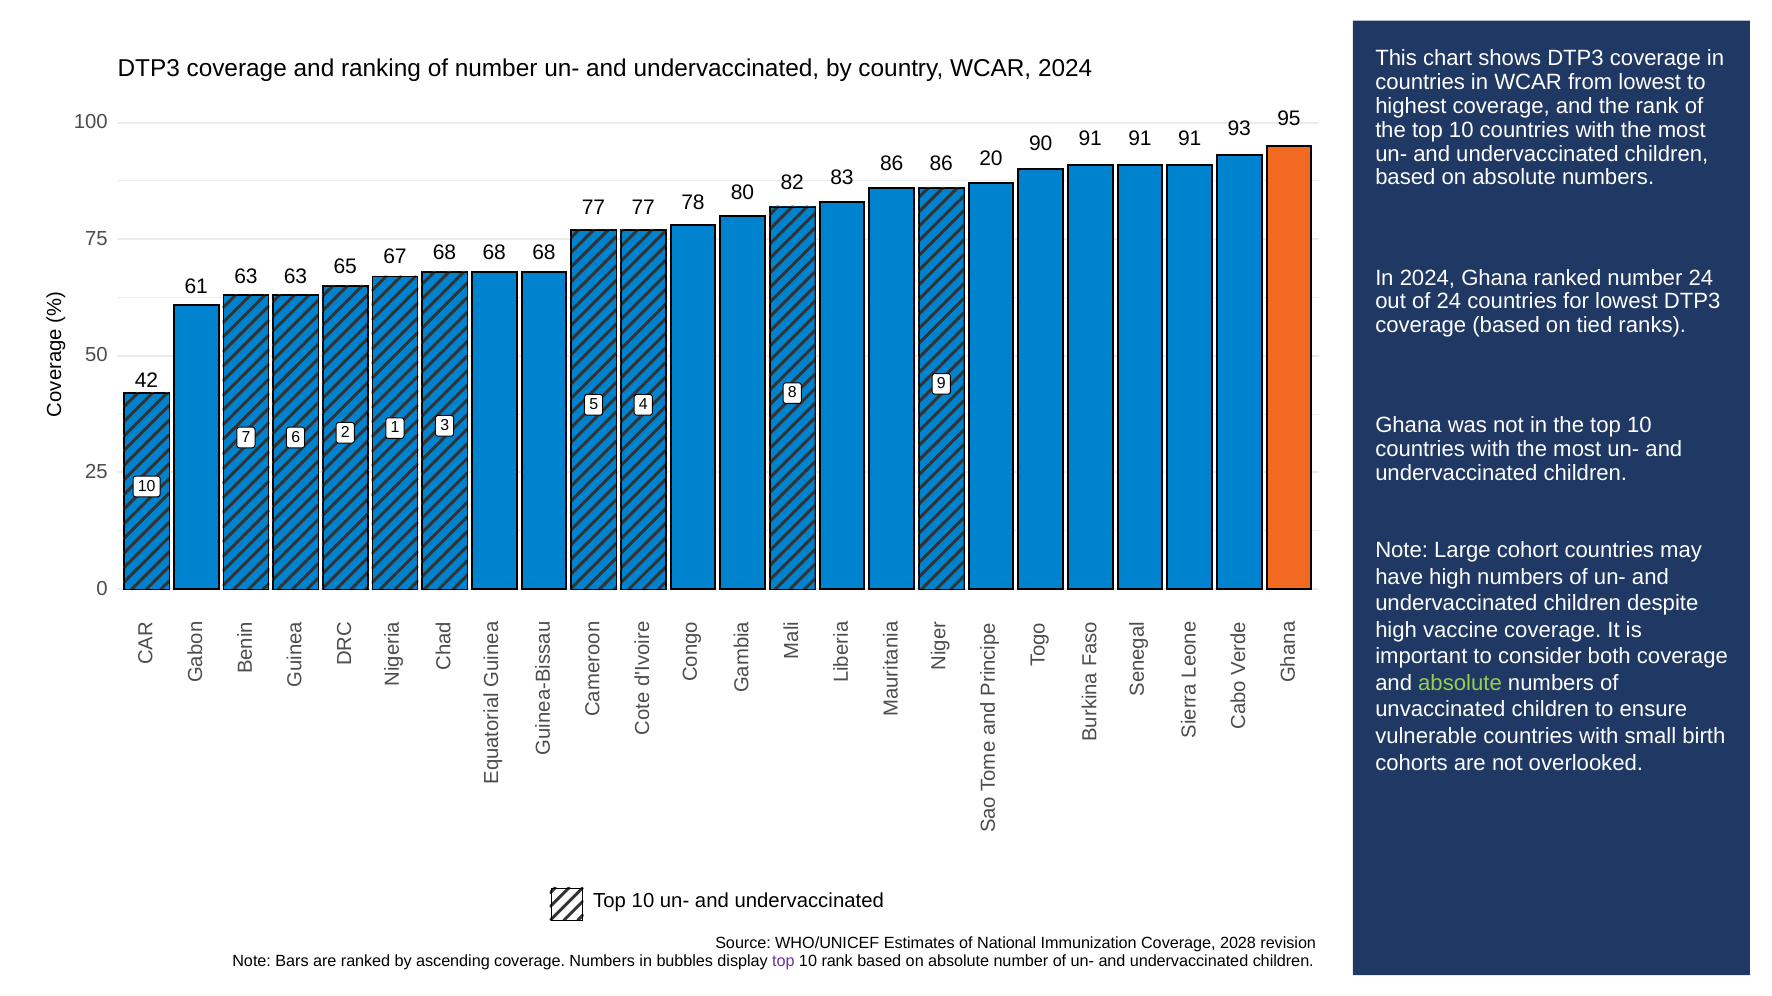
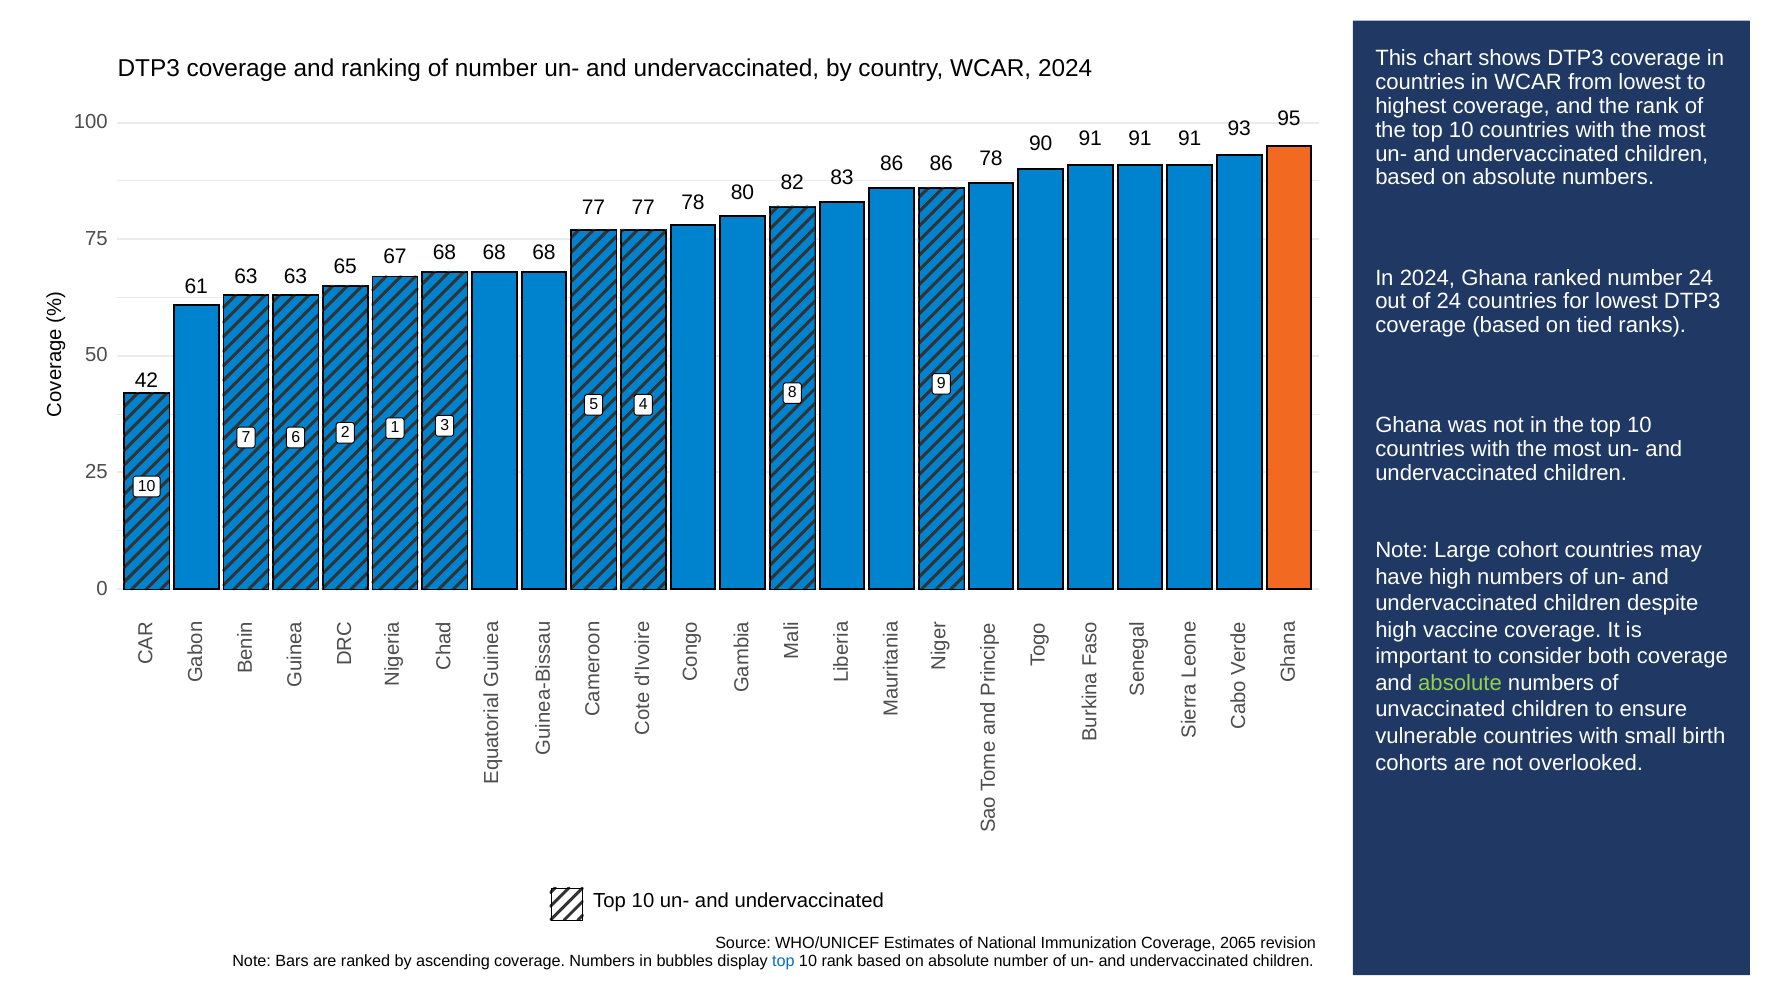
86 20: 20 -> 78 (991, 158)
2028: 2028 -> 2065 (1238, 944)
top colour: purple -> blue (783, 962)
